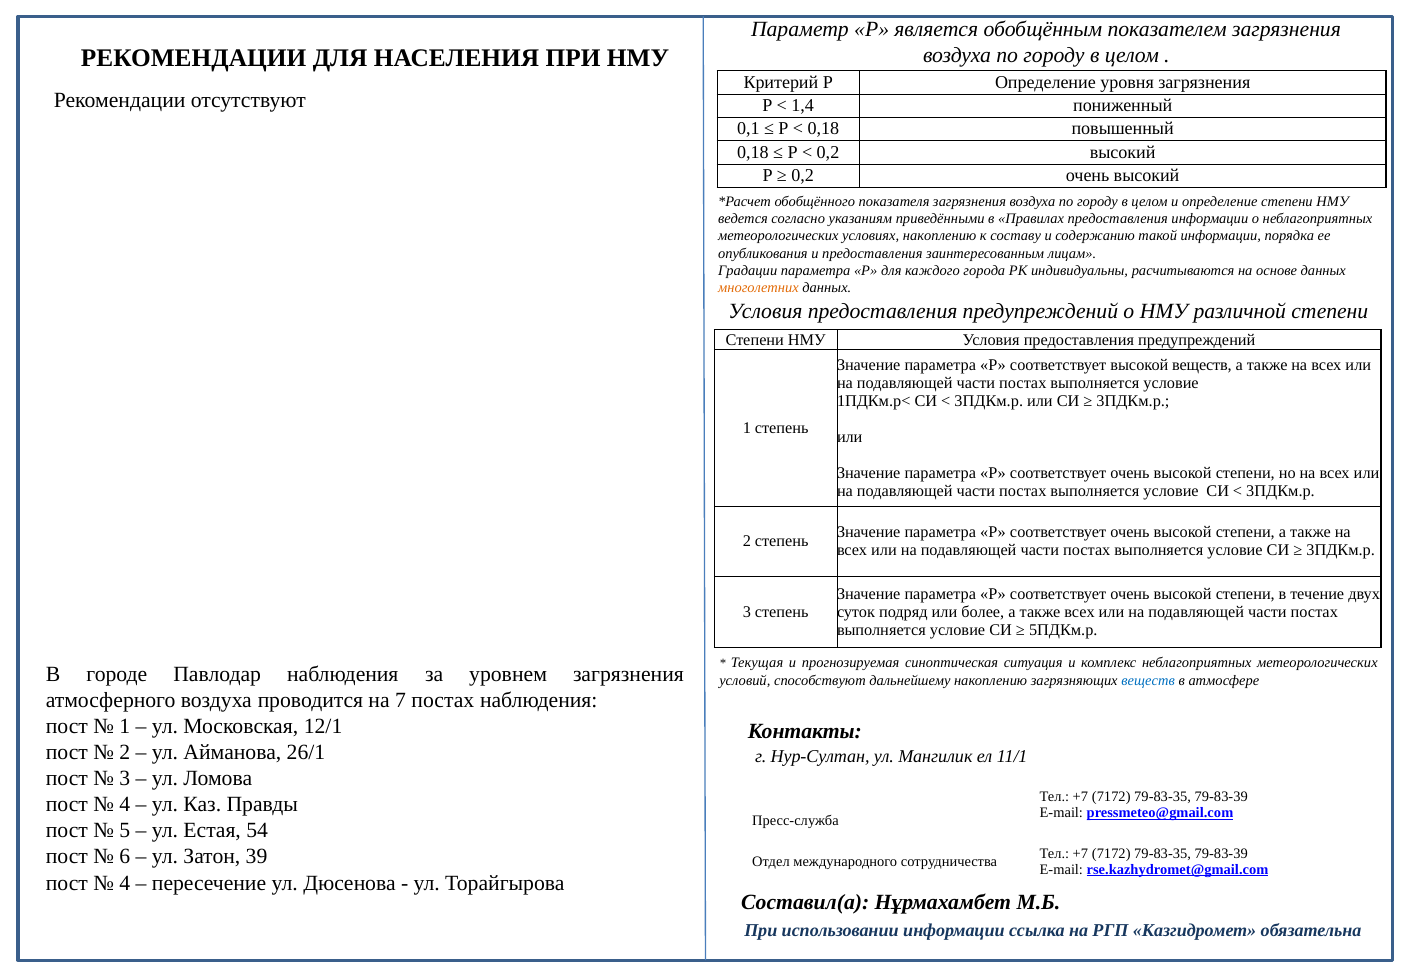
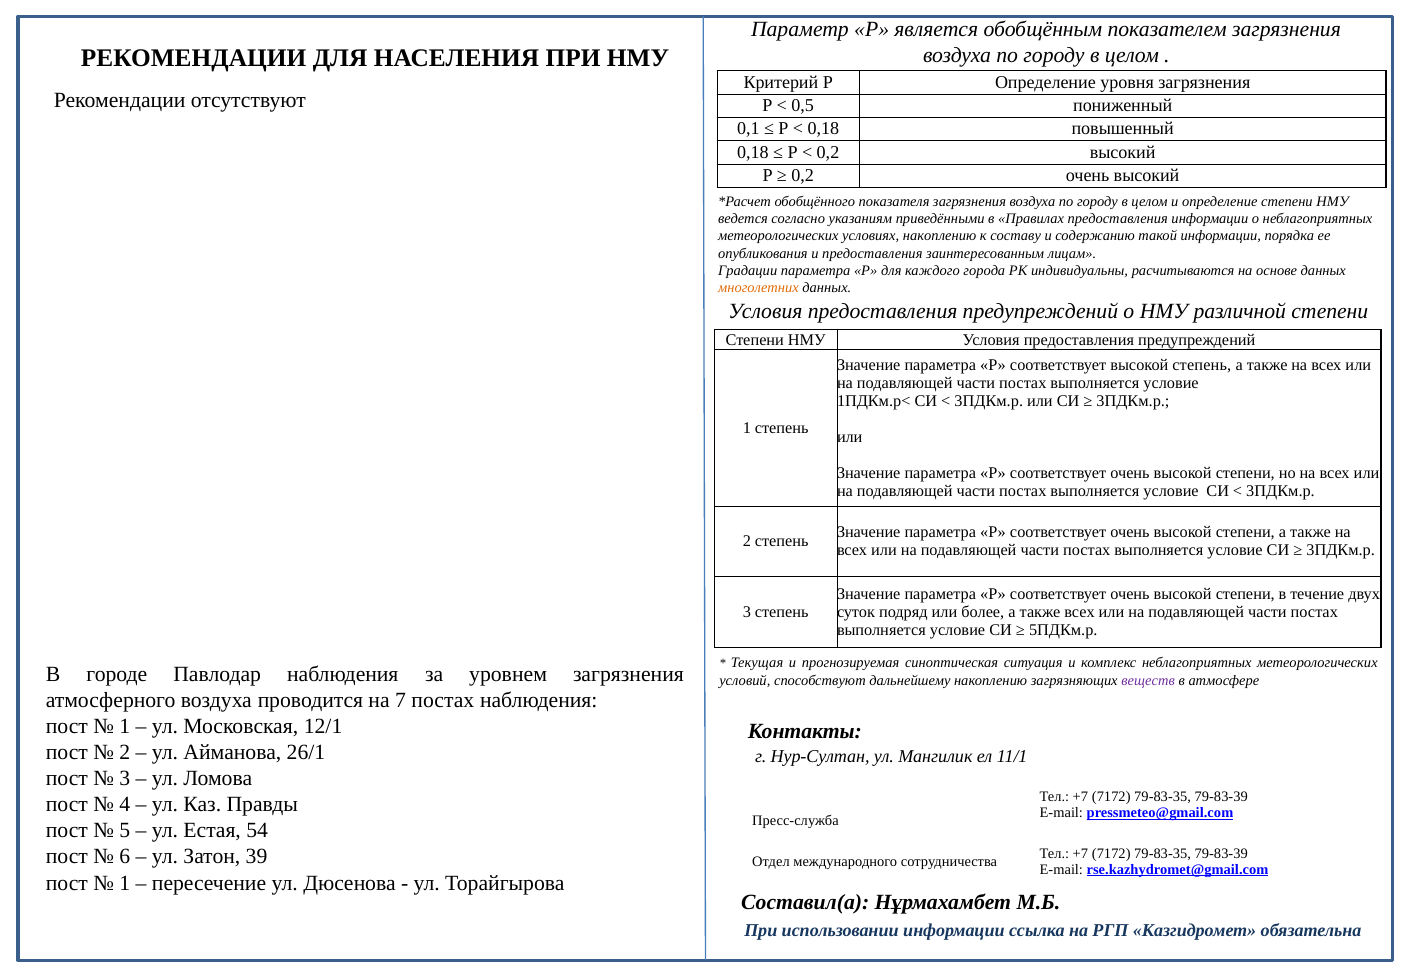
1,4: 1,4 -> 0,5 (803, 106)
высокой веществ: веществ -> степень (1202, 365)
веществ colour: blue -> purple (1148, 680)
4: 4 -> 1 (125, 883)
